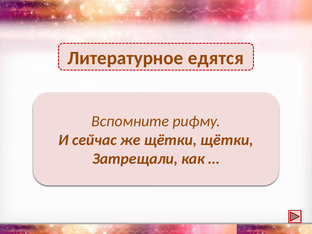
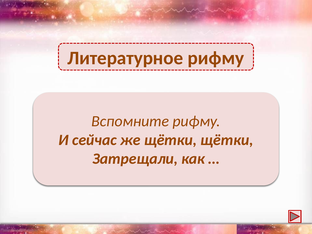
Литературное едятся: едятся -> рифму (216, 58)
